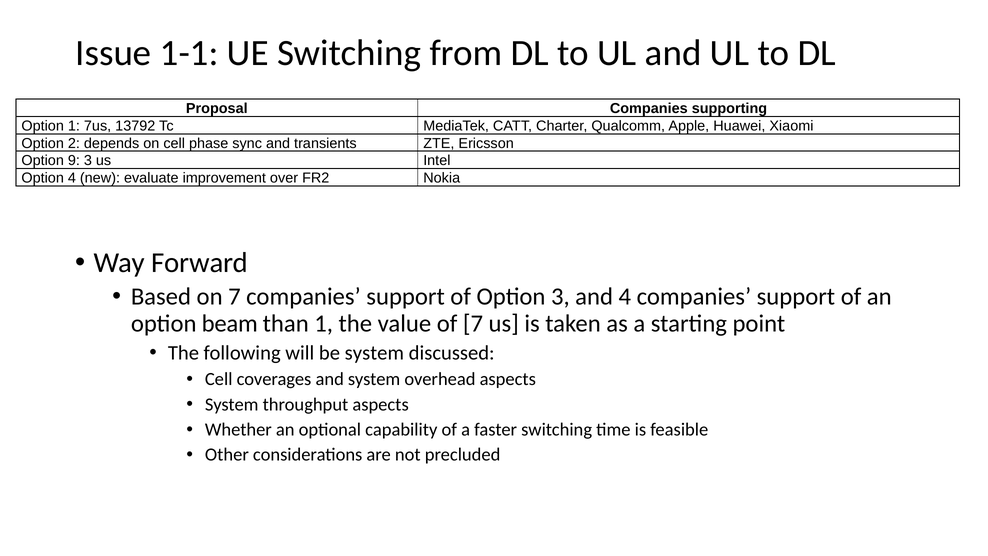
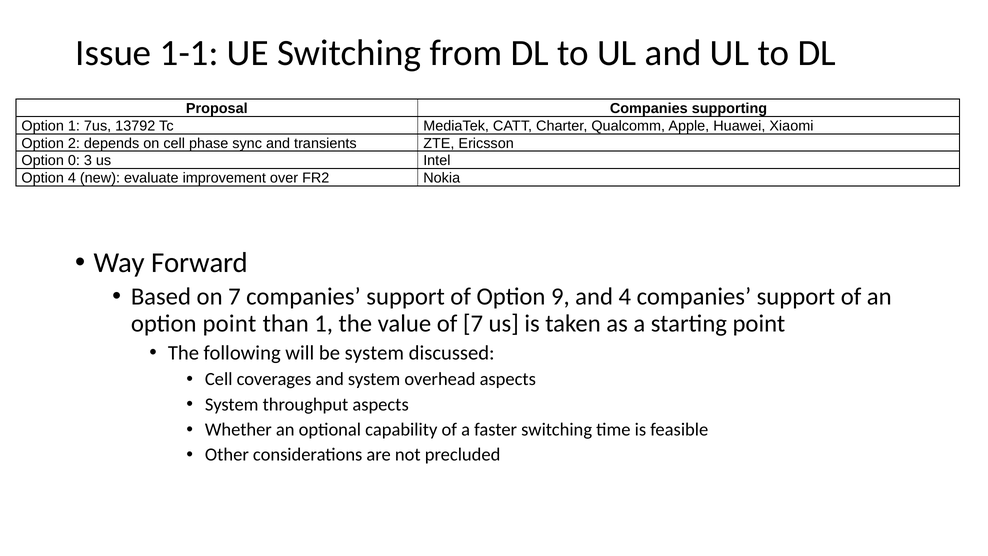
9: 9 -> 0 (74, 161)
Option 3: 3 -> 9 (560, 297)
option beam: beam -> point (229, 323)
